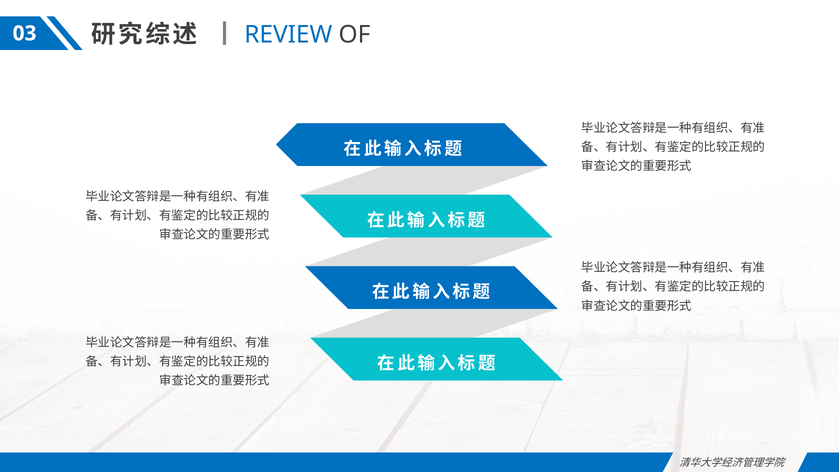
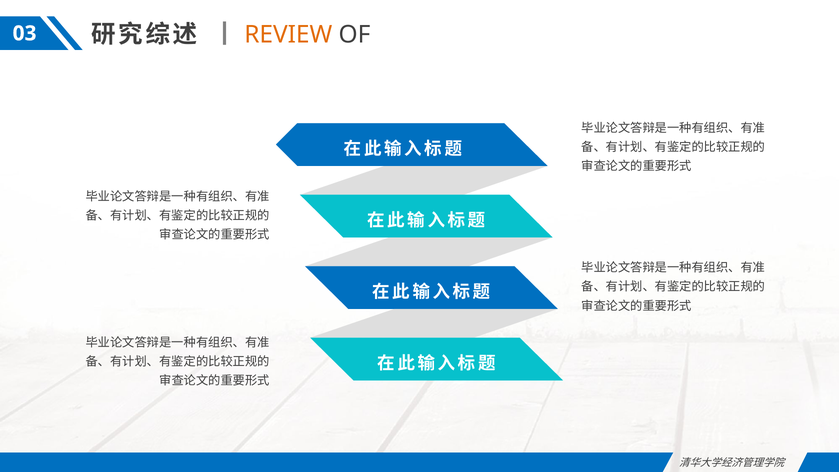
REVIEW colour: blue -> orange (288, 35)
